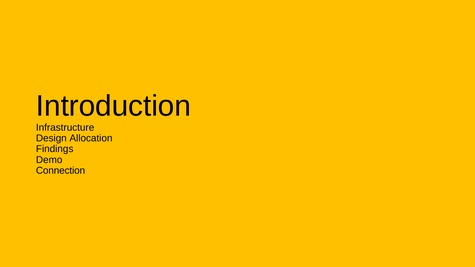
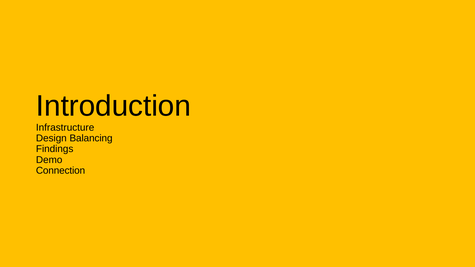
Allocation: Allocation -> Balancing (91, 138)
